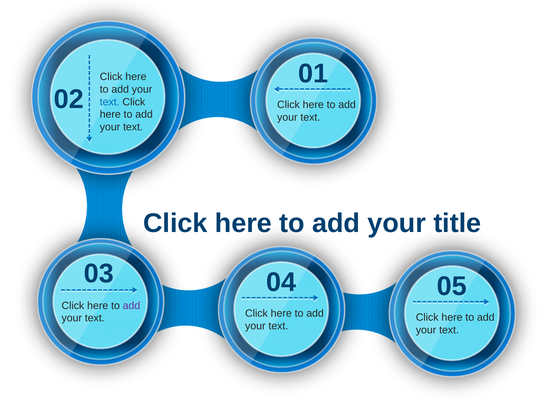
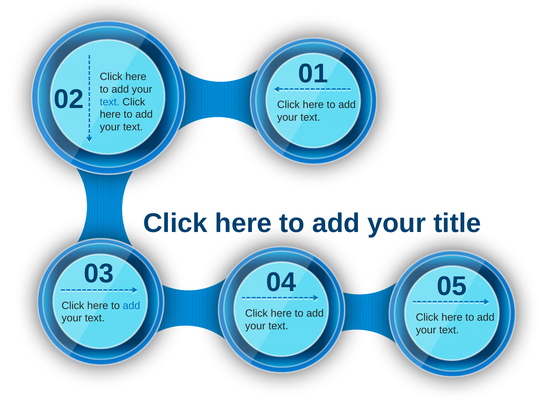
add colour: purple -> blue (131, 305)
